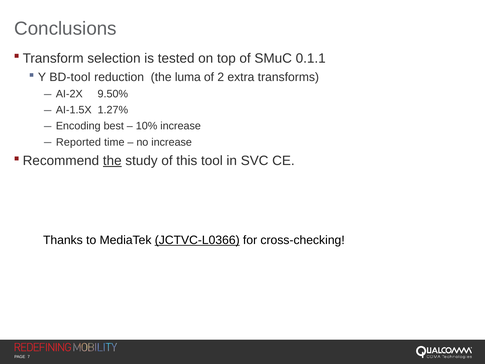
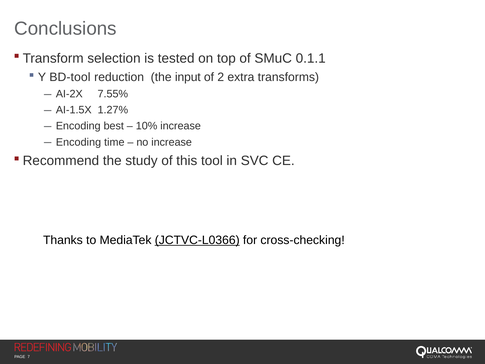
luma: luma -> input (188, 77)
9.50%: 9.50% -> 7.55% (113, 94)
Reported: Reported -> Encoding (78, 142)
the underline: present -> none (112, 161)
